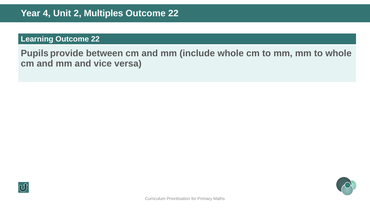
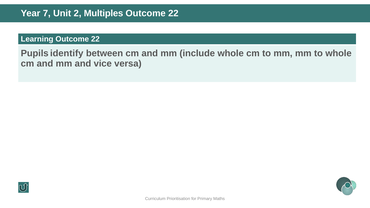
4: 4 -> 7 (47, 13)
provide: provide -> identify (67, 53)
